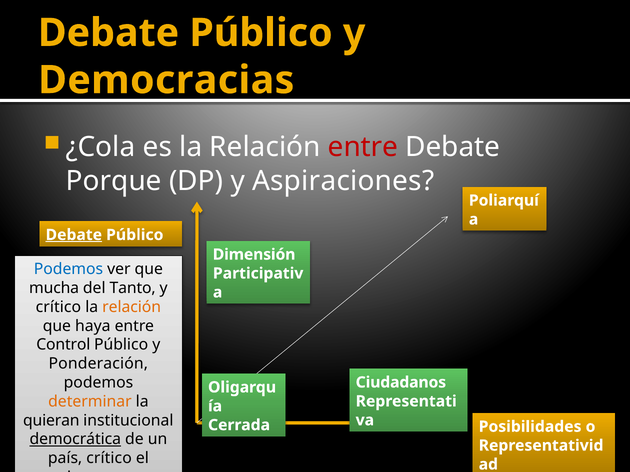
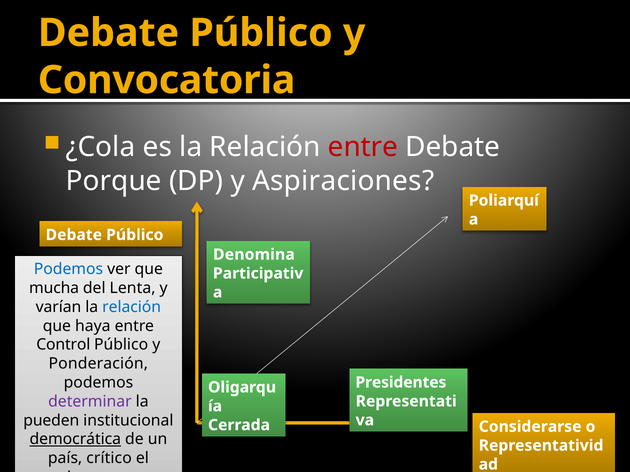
Democracias: Democracias -> Convocatoria (167, 80)
Debate underline: present -> none (74, 235)
Dimensión: Dimensión -> Denomina (254, 255)
Tanto: Tanto -> Lenta (133, 288)
crítico: crítico -> varían (58, 307)
relación colour: orange -> blue (132, 307)
Ciudadanos: Ciudadanos -> Presidentes (401, 383)
determinar colour: orange -> purple (90, 402)
quieran: quieran -> pueden (51, 421)
Posibilidades: Posibilidades -> Considerarse (530, 427)
